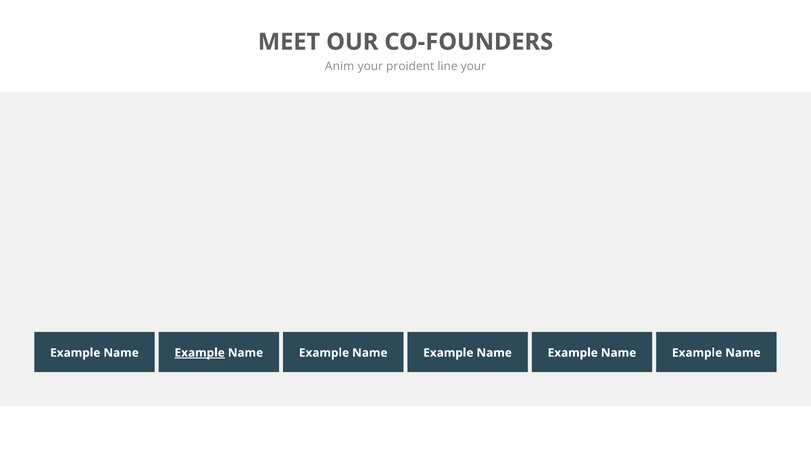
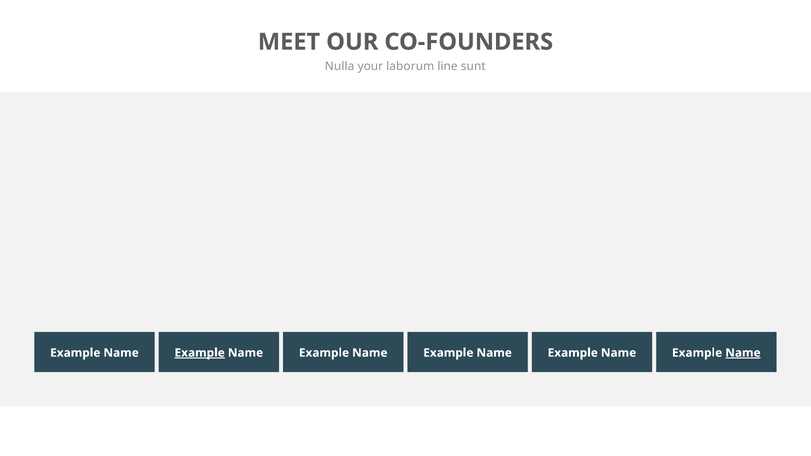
Anim: Anim -> Nulla (340, 66)
proident: proident -> laborum (410, 66)
line your: your -> sunt (473, 66)
Name underline: none -> present (743, 353)
